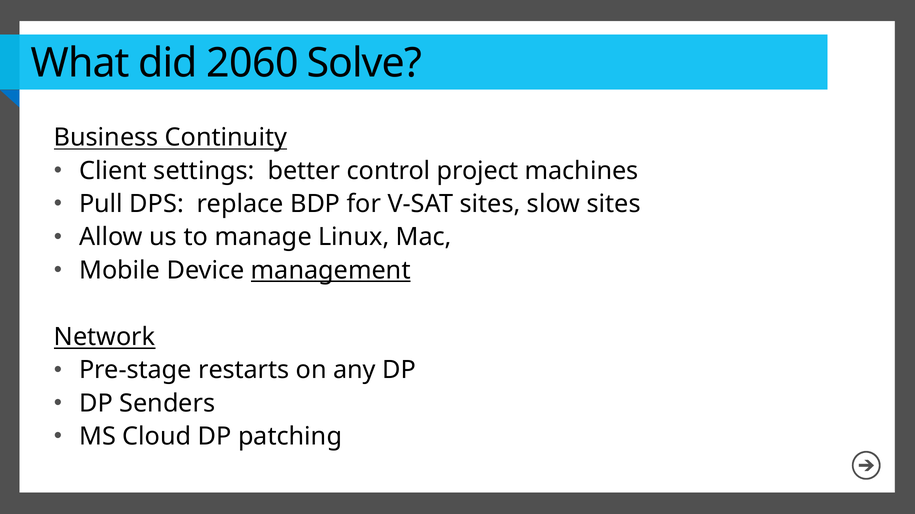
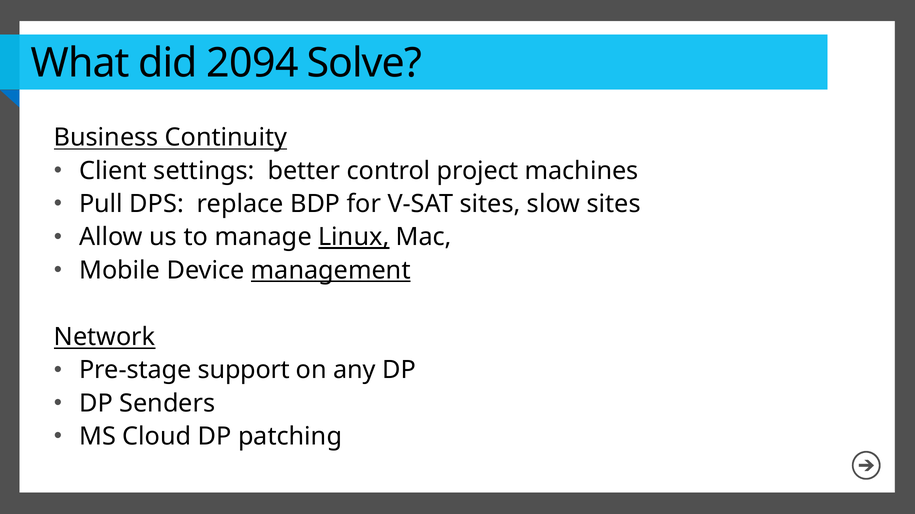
2060: 2060 -> 2094 (252, 63)
Linux underline: none -> present (354, 237)
restarts: restarts -> support (244, 370)
